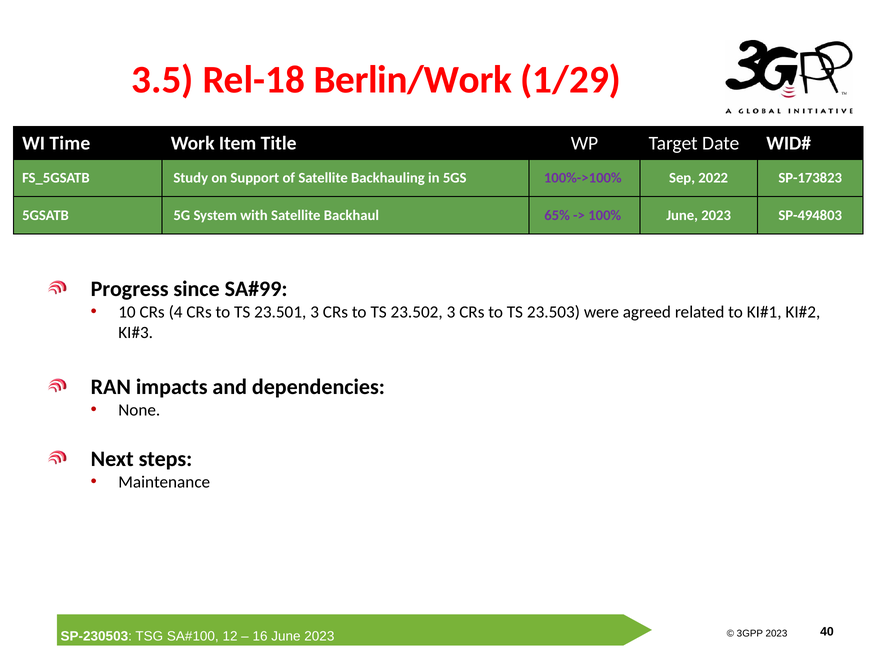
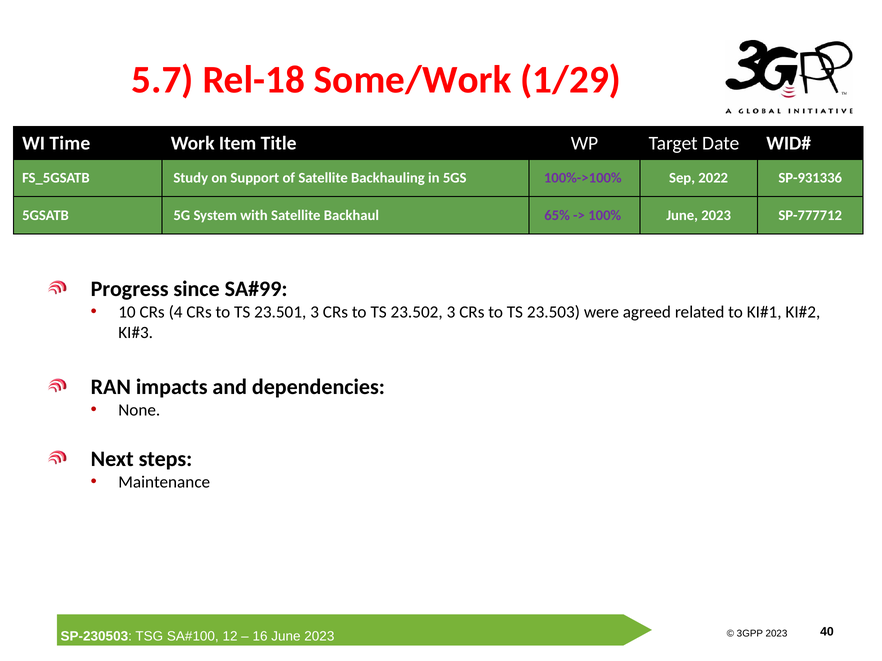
3.5: 3.5 -> 5.7 (162, 80)
Berlin/Work: Berlin/Work -> Some/Work (413, 80)
SP-173823: SP-173823 -> SP-931336 (810, 178)
SP-494803: SP-494803 -> SP-777712 (810, 215)
